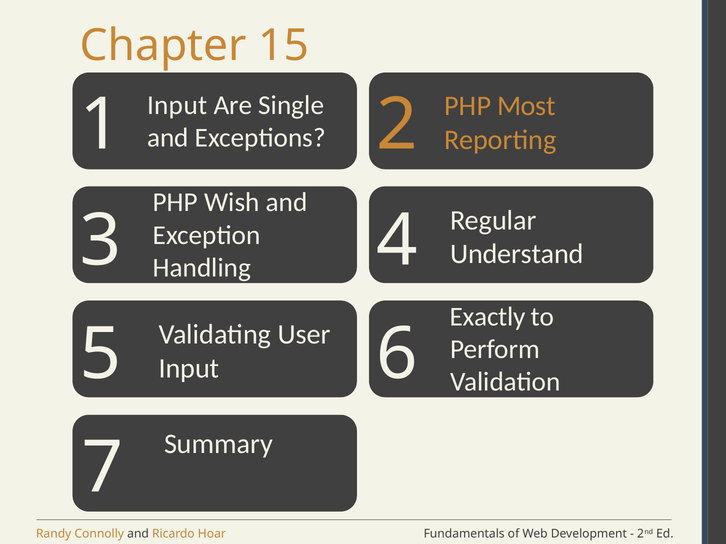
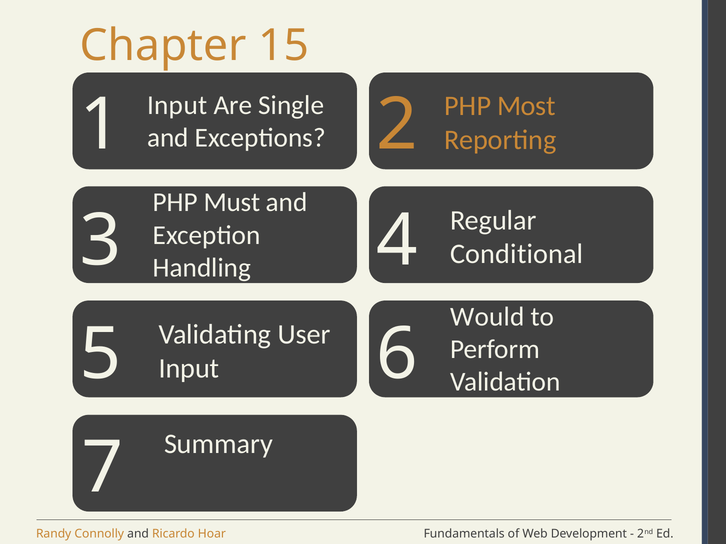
Wish: Wish -> Must (232, 203)
Understand: Understand -> Conditional (517, 254)
Exactly: Exactly -> Would (487, 317)
